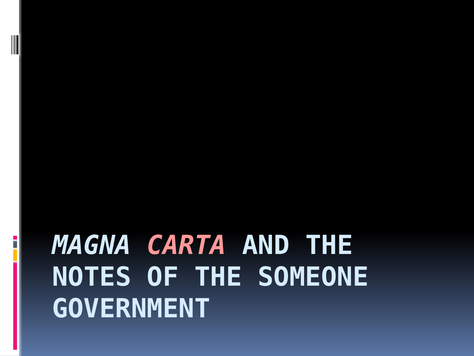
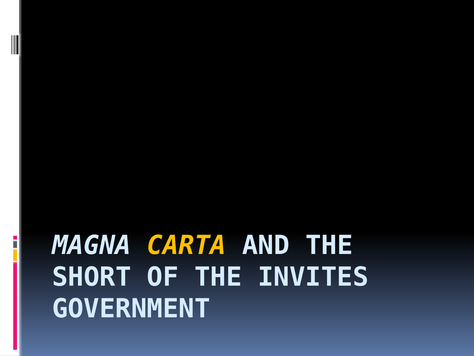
CARTA colour: pink -> yellow (187, 245)
NOTES: NOTES -> SHORT (92, 277)
SOMEONE: SOMEONE -> INVITES (313, 277)
